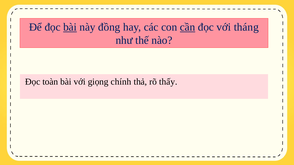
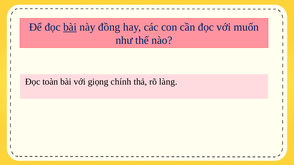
cần underline: present -> none (188, 27)
tháng: tháng -> muốn (246, 27)
thấy: thấy -> làng (168, 82)
